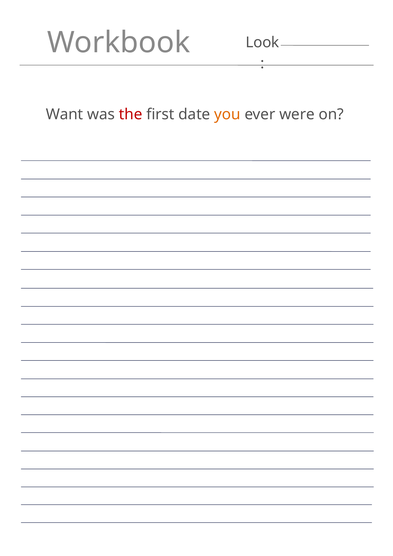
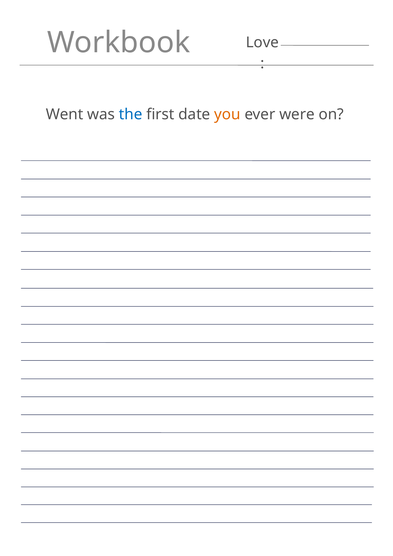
Look: Look -> Love (262, 42)
Want: Want -> Went (65, 115)
the colour: red -> blue (131, 115)
